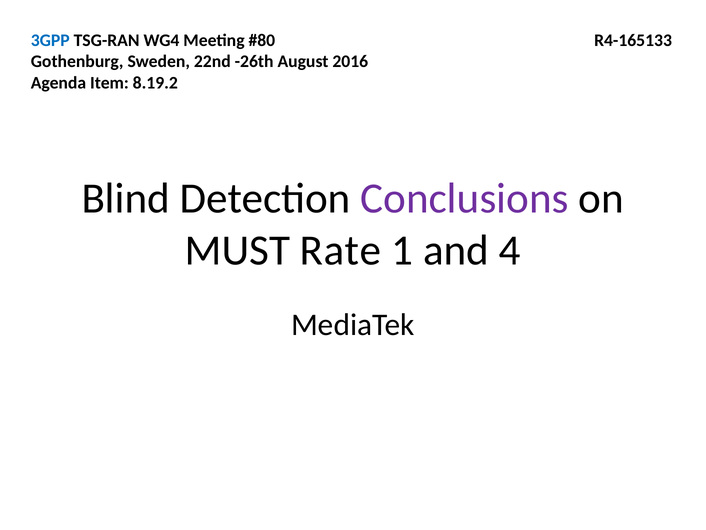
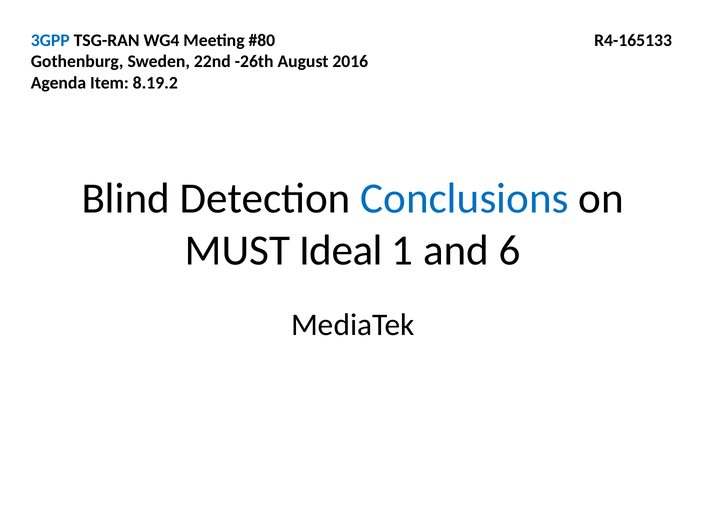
Conclusions colour: purple -> blue (464, 198)
Rate: Rate -> Ideal (341, 250)
4: 4 -> 6 (510, 250)
